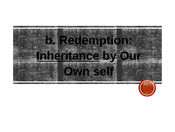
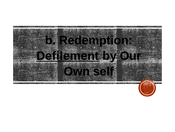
Inheritance: Inheritance -> Defilement (68, 56)
